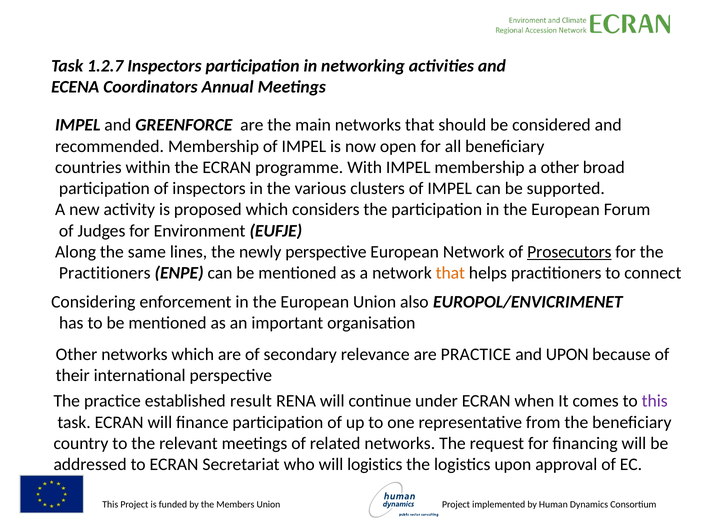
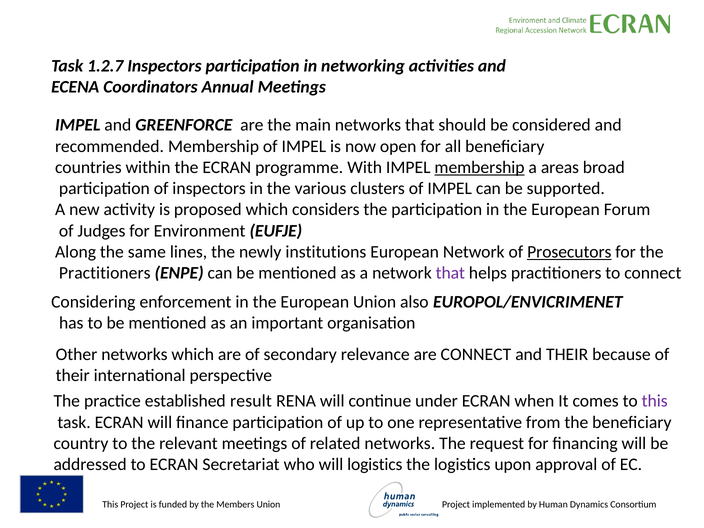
membership underline: none -> present (480, 167)
a other: other -> areas (560, 167)
newly perspective: perspective -> institutions (326, 252)
that colour: orange -> purple (450, 273)
are PRACTICE: PRACTICE -> CONNECT (476, 354)
and UPON: UPON -> THEIR (567, 354)
